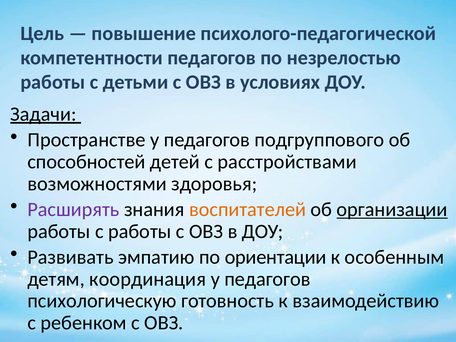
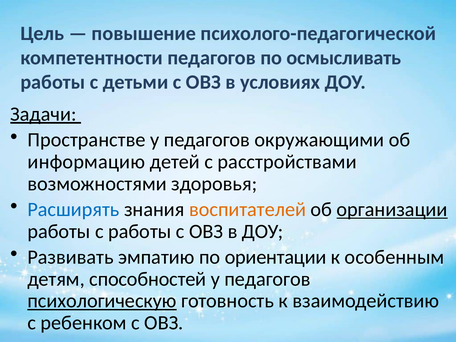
незрелостью: незрелостью -> осмысливать (344, 58)
подгруппового: подгруппового -> окружающими (319, 140)
способностей: способностей -> информацию (86, 162)
Расширять colour: purple -> blue (73, 209)
координация: координация -> способностей (148, 279)
психологическую underline: none -> present (102, 301)
